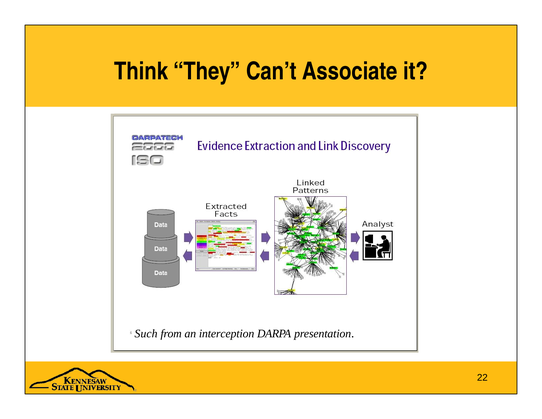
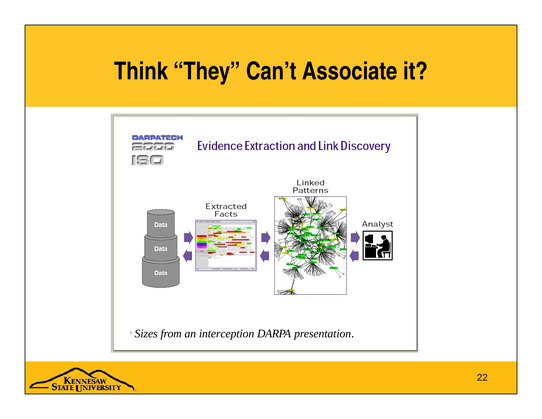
Such: Such -> Sizes (146, 333)
